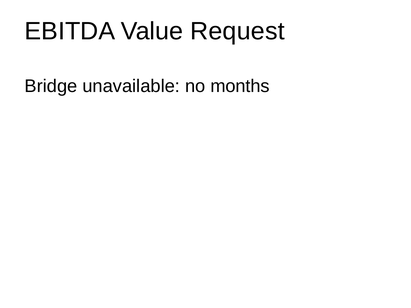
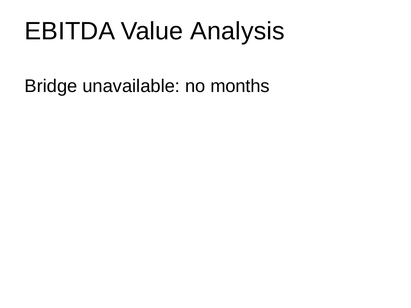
Request: Request -> Analysis (237, 31)
